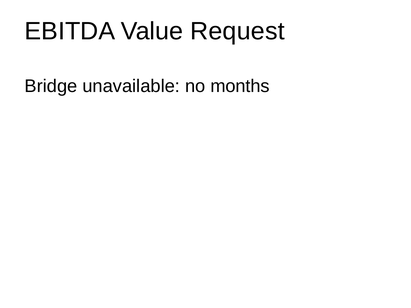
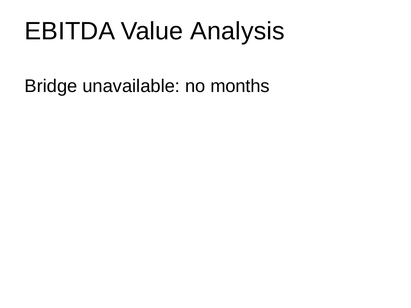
Request: Request -> Analysis (237, 31)
